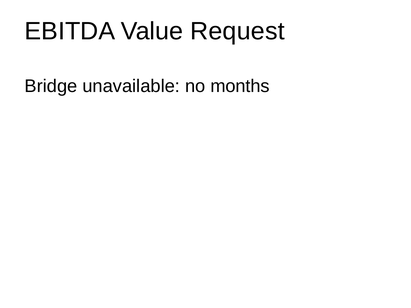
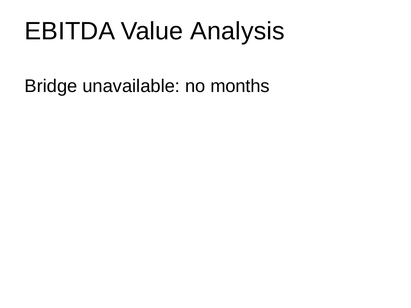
Request: Request -> Analysis (237, 31)
